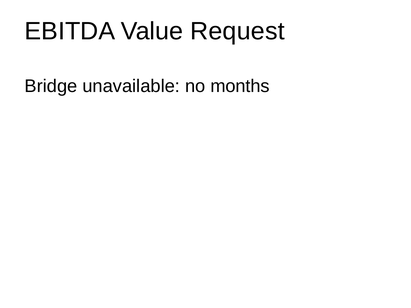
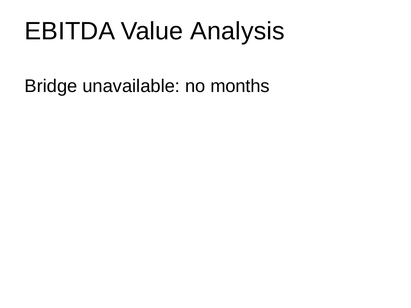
Request: Request -> Analysis (237, 31)
